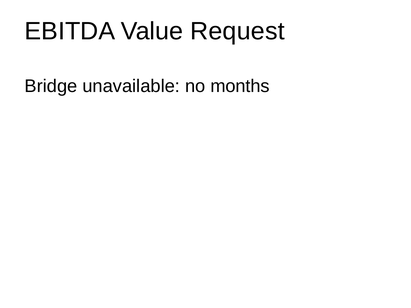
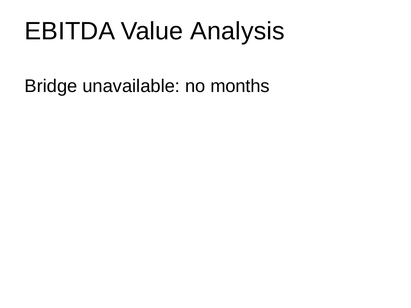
Request: Request -> Analysis (237, 31)
